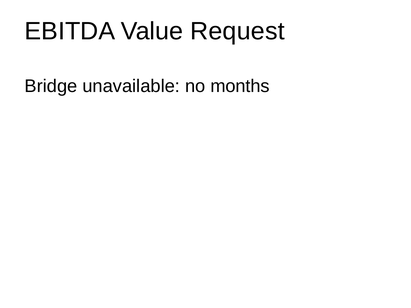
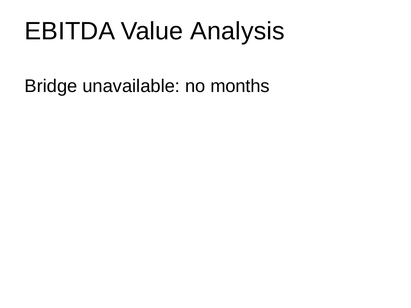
Request: Request -> Analysis (237, 31)
